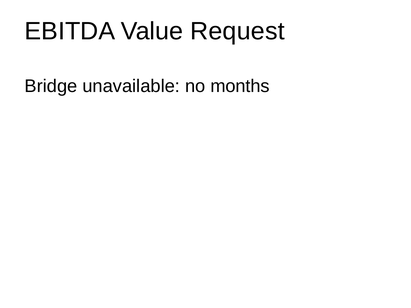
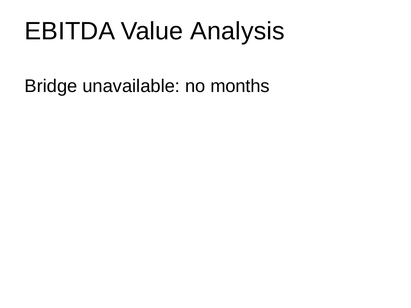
Request: Request -> Analysis (237, 31)
